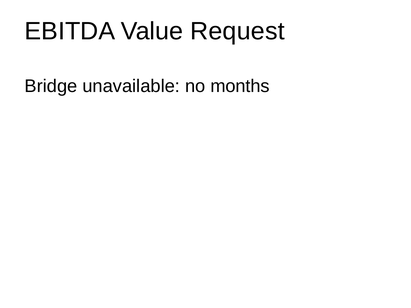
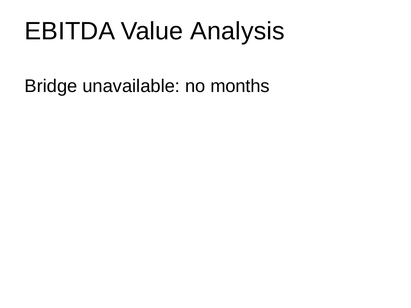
Request: Request -> Analysis (237, 31)
